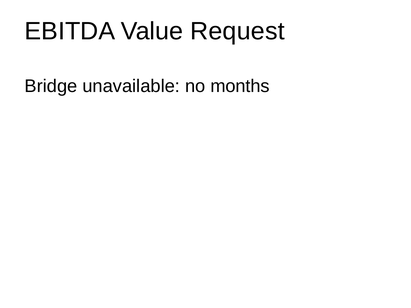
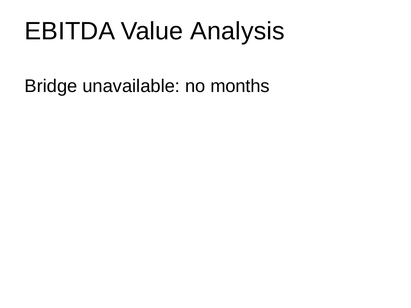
Request: Request -> Analysis (237, 31)
